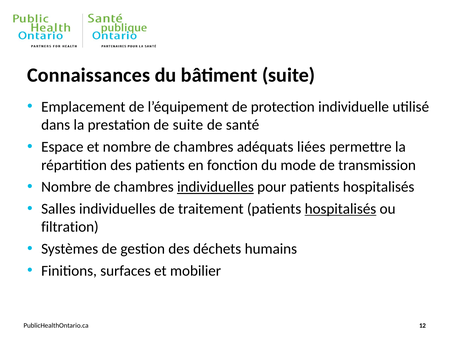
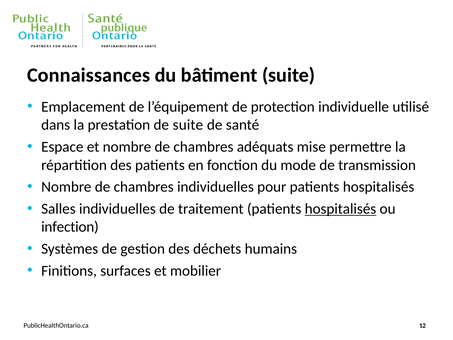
liées: liées -> mise (311, 147)
individuelles underline: present -> none (215, 187)
filtration: filtration -> infection (70, 227)
